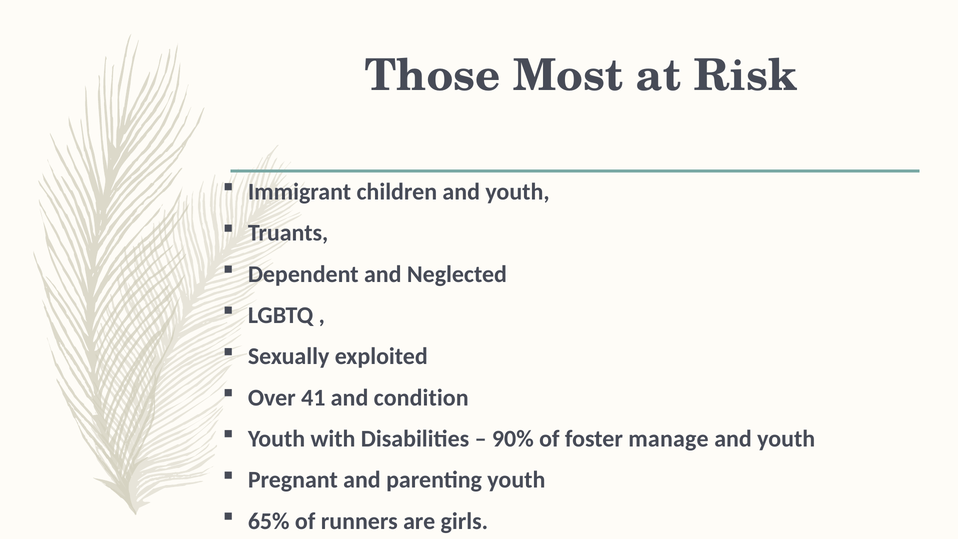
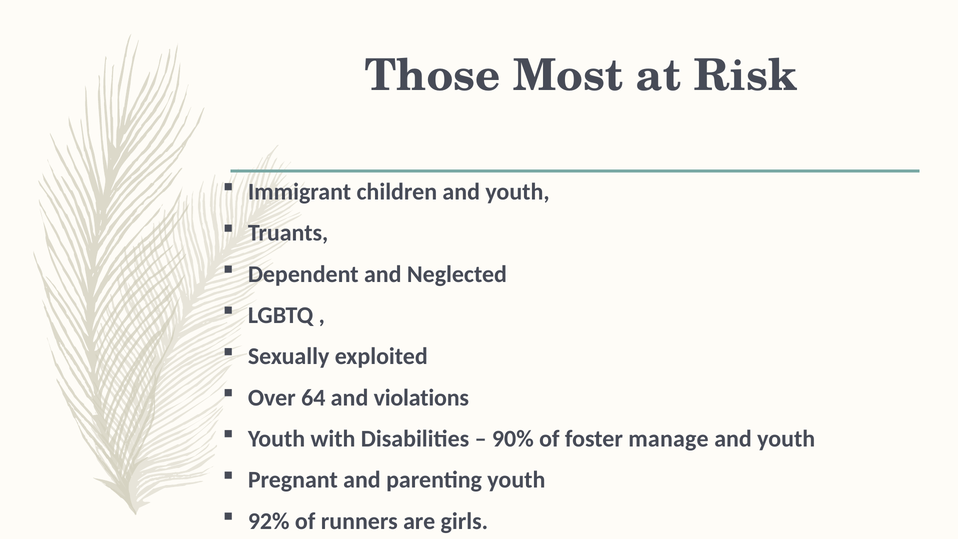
41: 41 -> 64 (313, 398)
condition: condition -> violations (421, 398)
65%: 65% -> 92% (269, 521)
